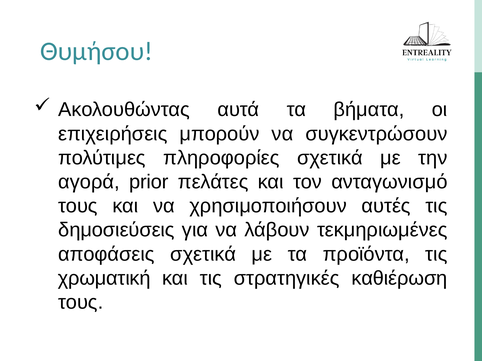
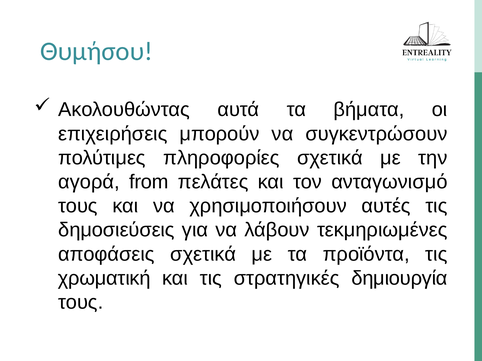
prior: prior -> from (149, 182)
καθιέρωση: καθιέρωση -> δημιουργία (399, 279)
